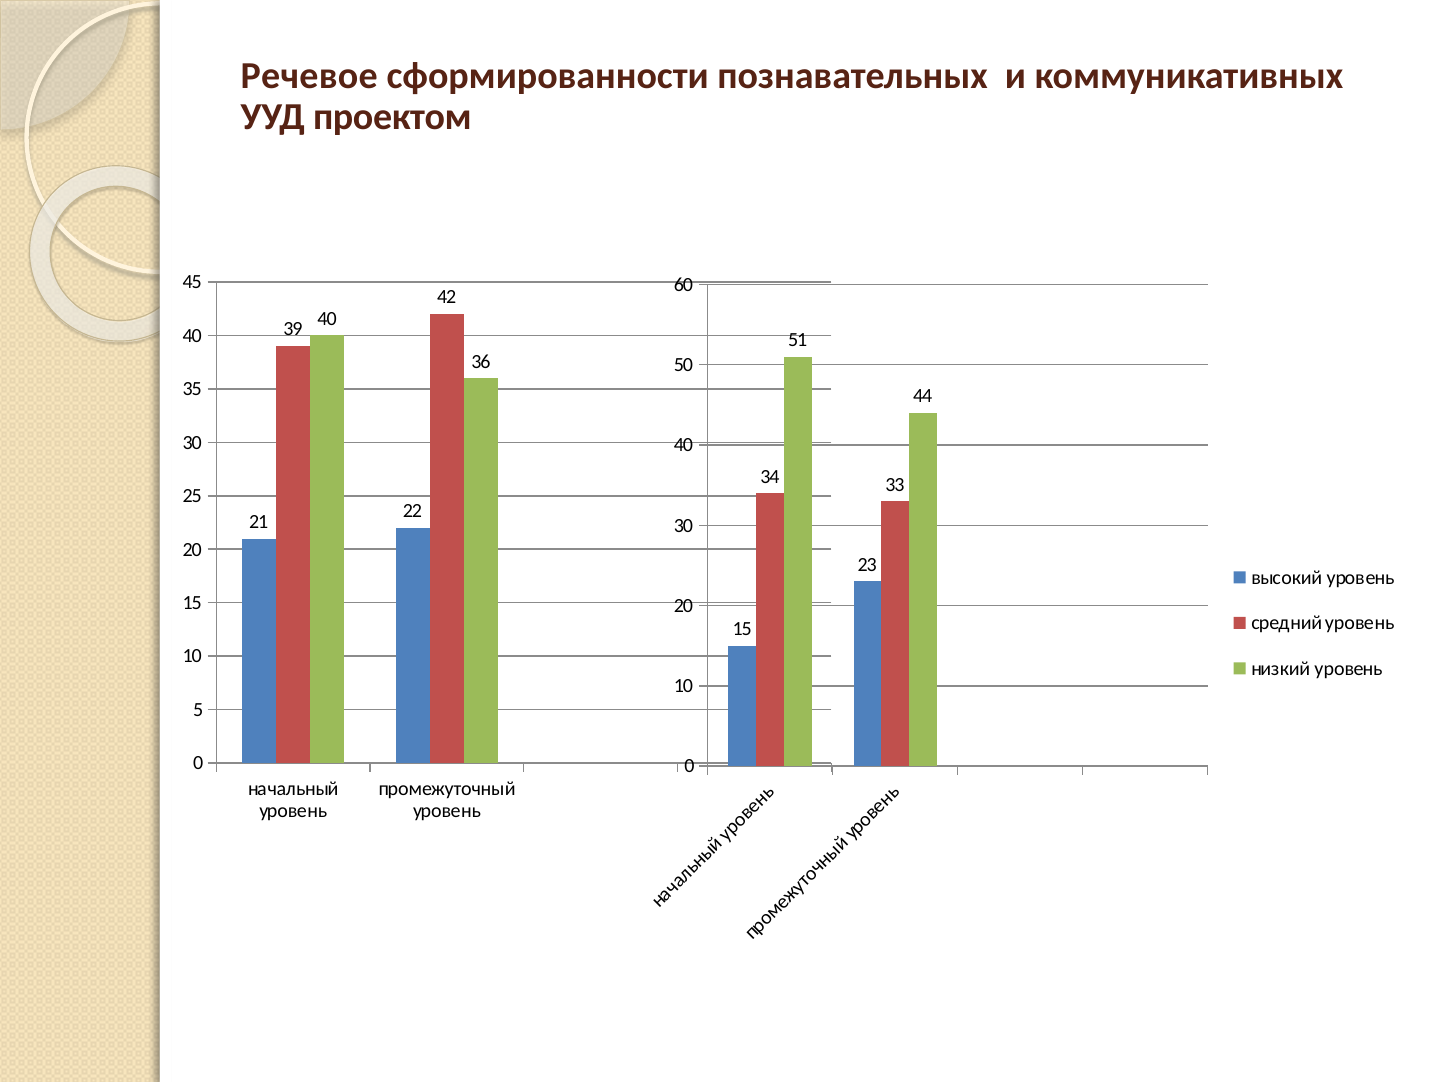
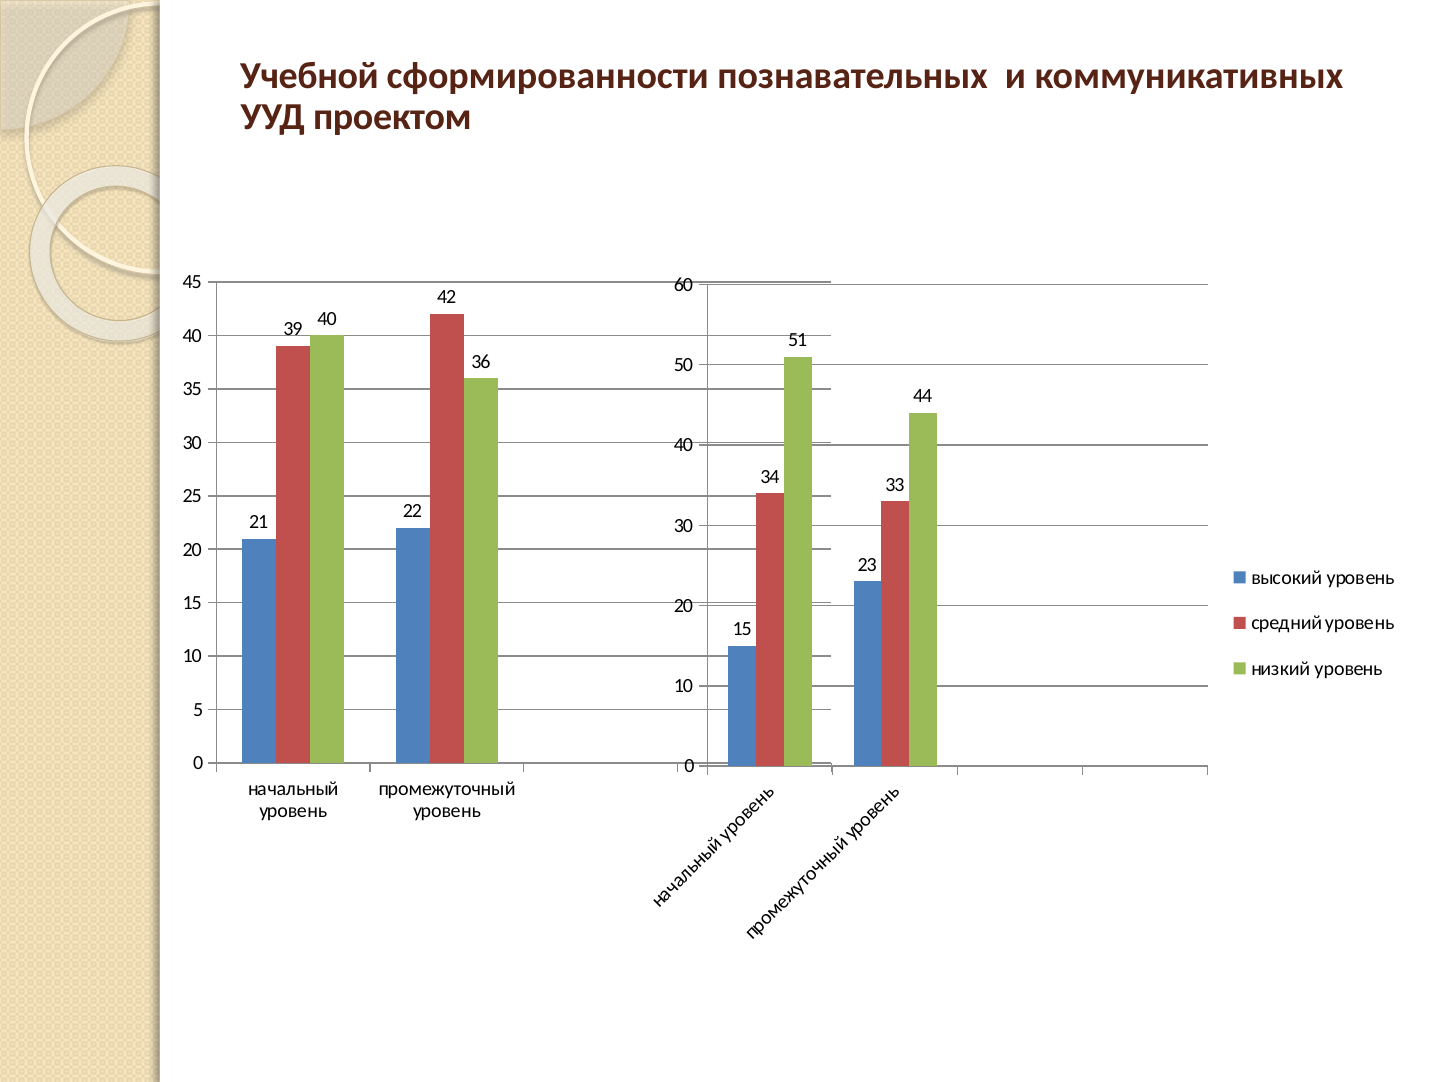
Речевое: Речевое -> Учебной (309, 76)
